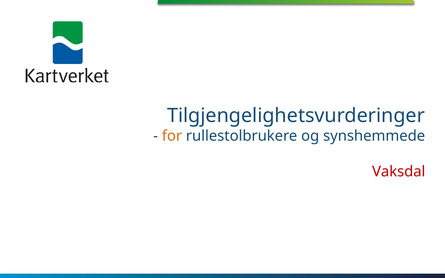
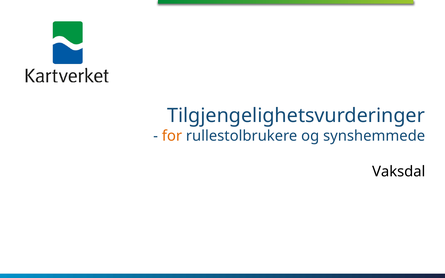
Vaksdal colour: red -> black (399, 172)
